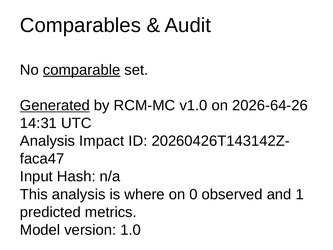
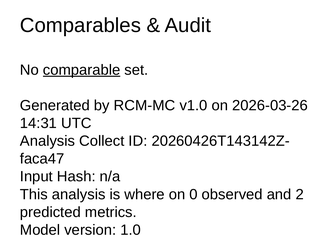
Generated underline: present -> none (55, 105)
2026-64-26: 2026-64-26 -> 2026-03-26 (270, 105)
Impact: Impact -> Collect (102, 141)
1: 1 -> 2 (300, 194)
